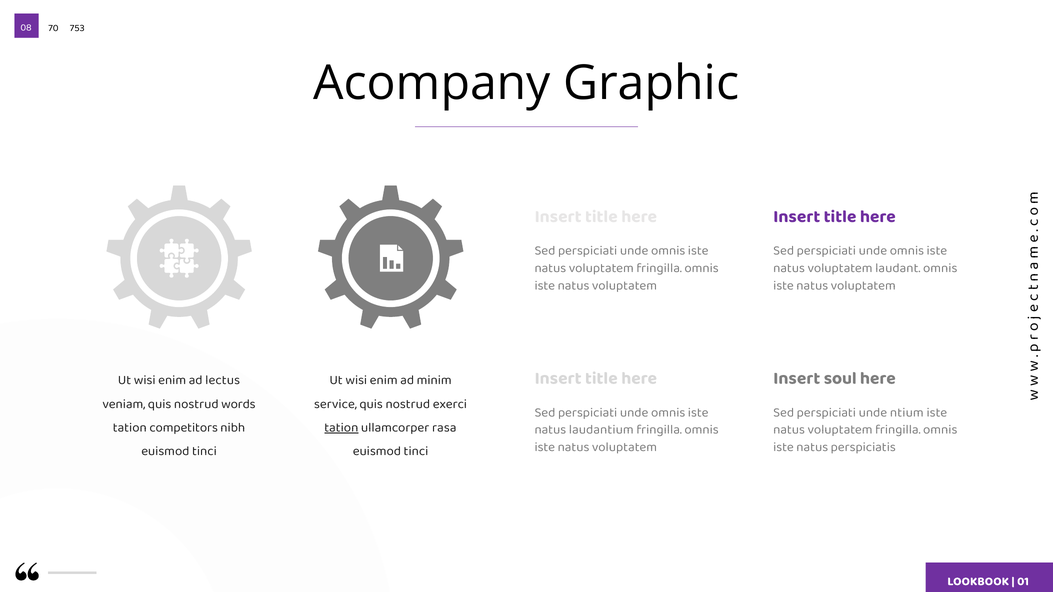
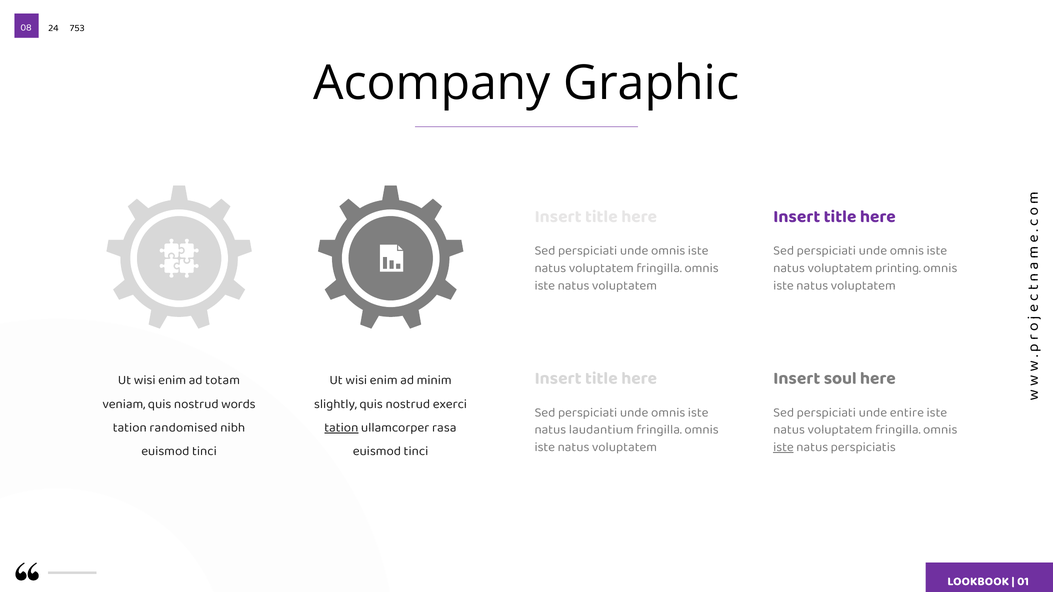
70: 70 -> 24 (53, 28)
laudant: laudant -> printing (898, 268)
lectus: lectus -> totam (223, 380)
service: service -> slightly (335, 404)
ntium: ntium -> entire (907, 412)
competitors: competitors -> randomised (184, 428)
iste underline: none -> present (784, 447)
